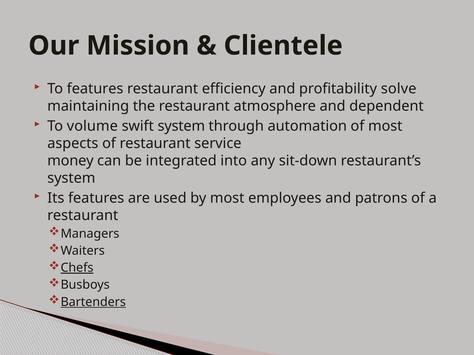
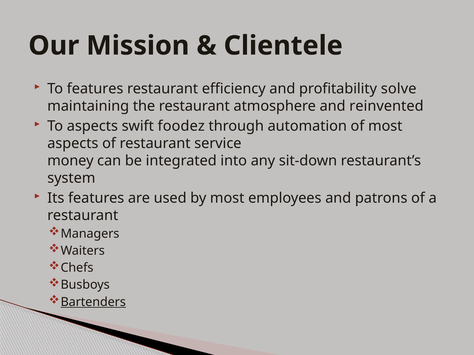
dependent: dependent -> reinvented (386, 106)
To volume: volume -> aspects (92, 126)
swift system: system -> foodez (181, 126)
Chefs underline: present -> none (77, 268)
